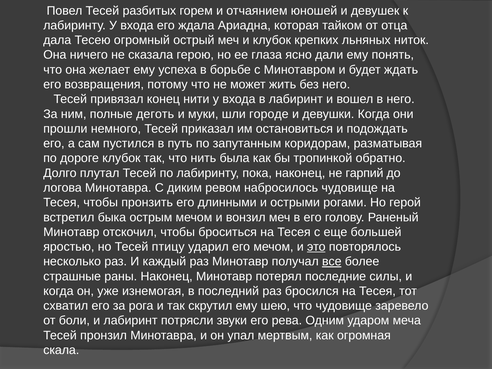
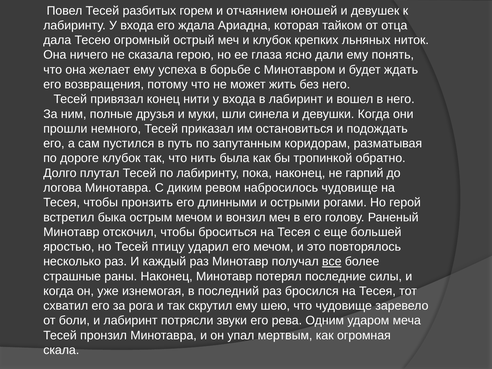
деготь: деготь -> друзья (155, 114)
городе: городе -> синела (269, 114)
это underline: present -> none (316, 247)
